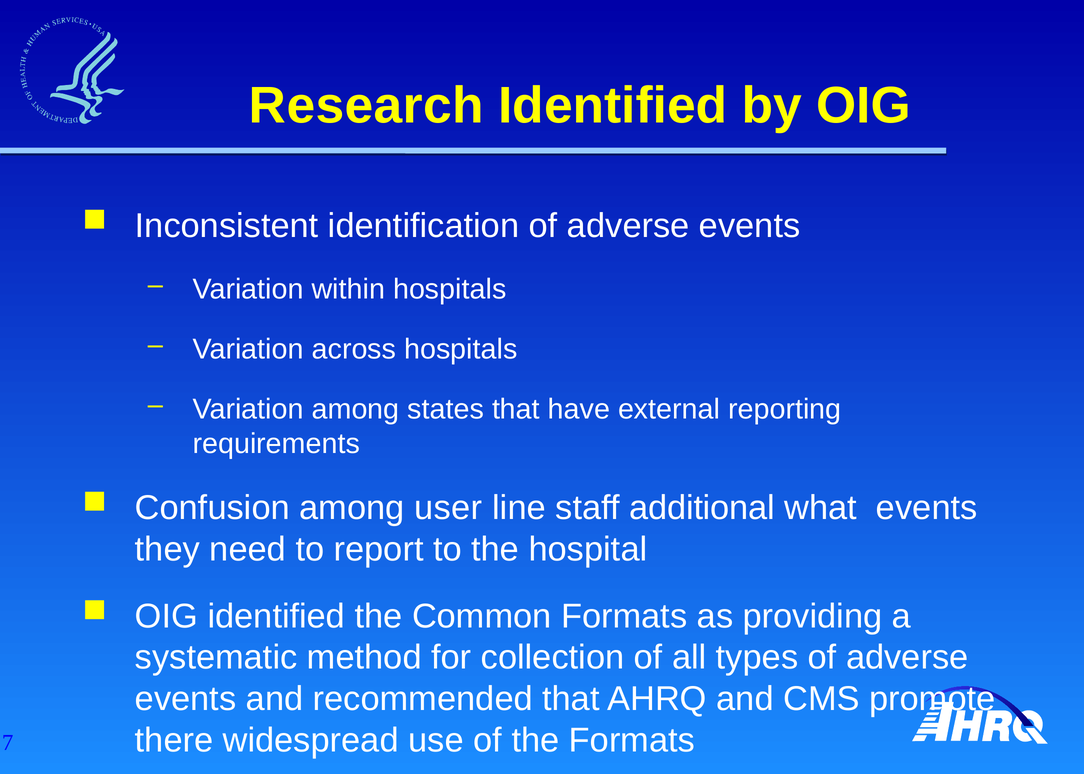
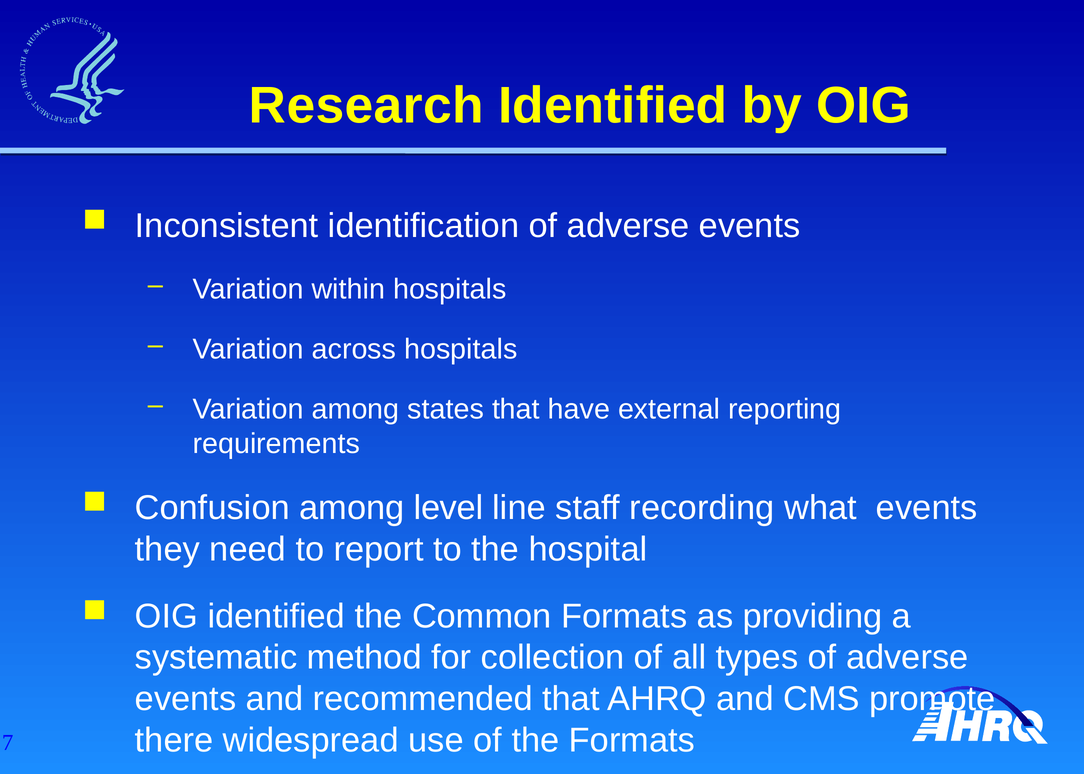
user: user -> level (449, 508)
additional: additional -> recording (702, 508)
